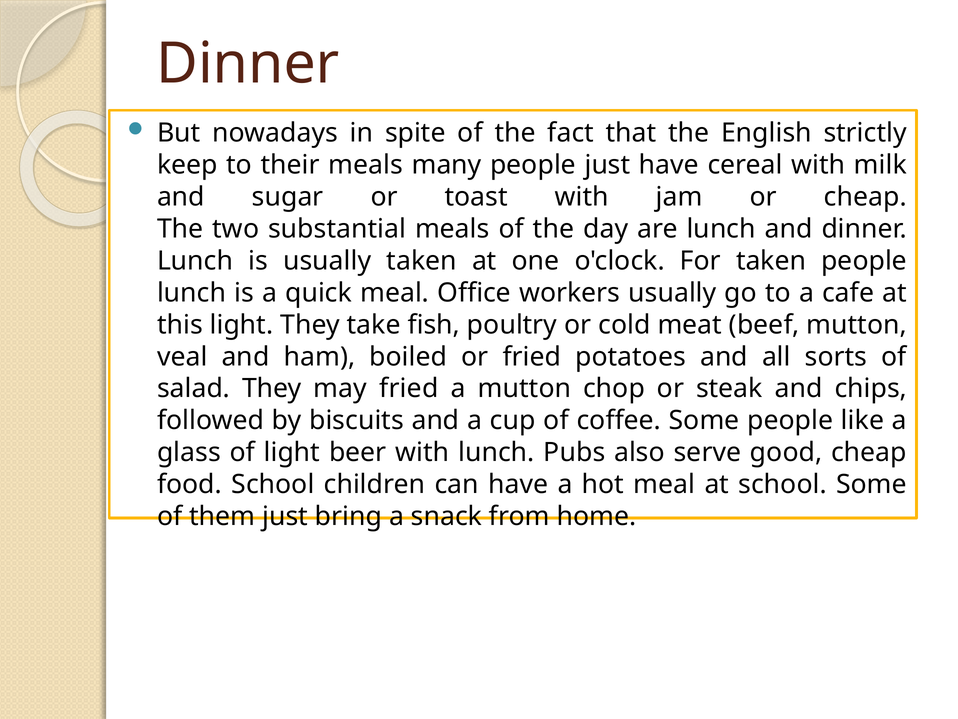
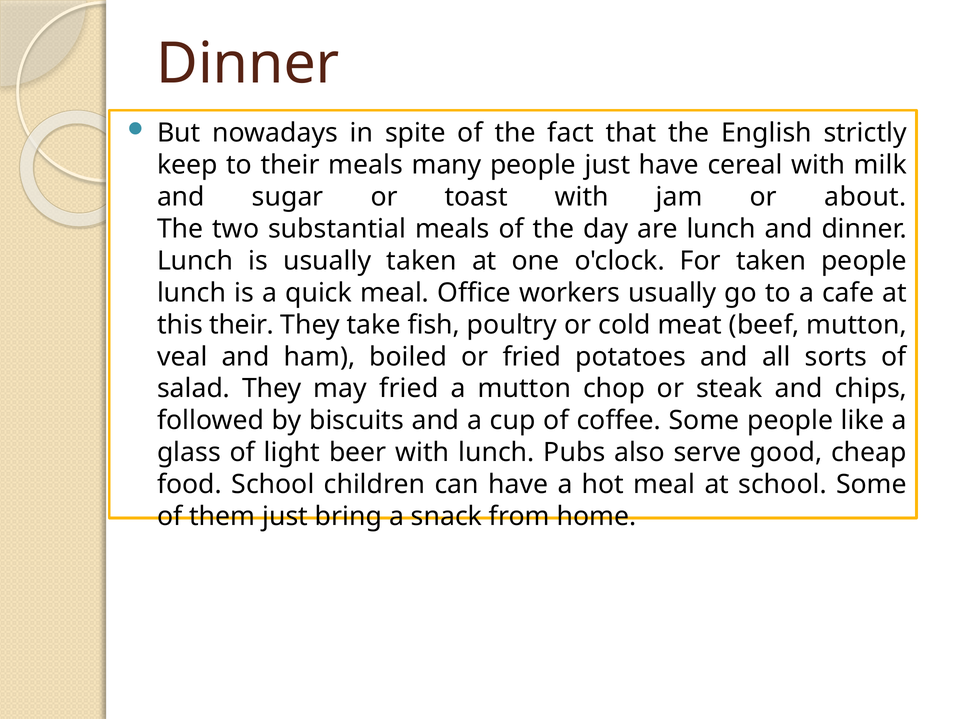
or cheap: cheap -> about (865, 197)
this light: light -> their (242, 325)
